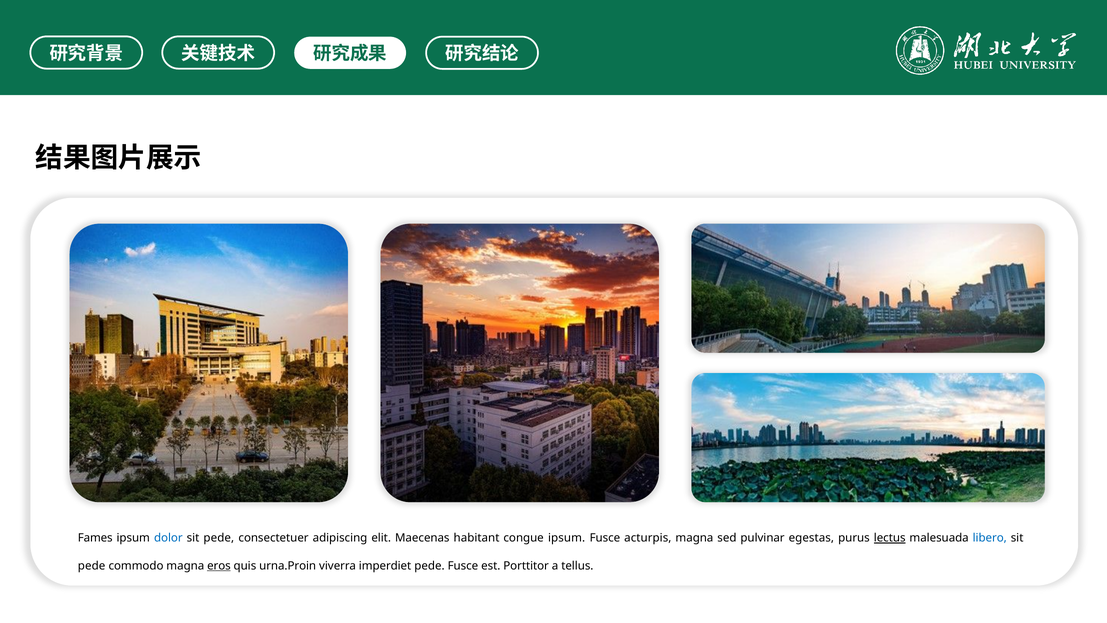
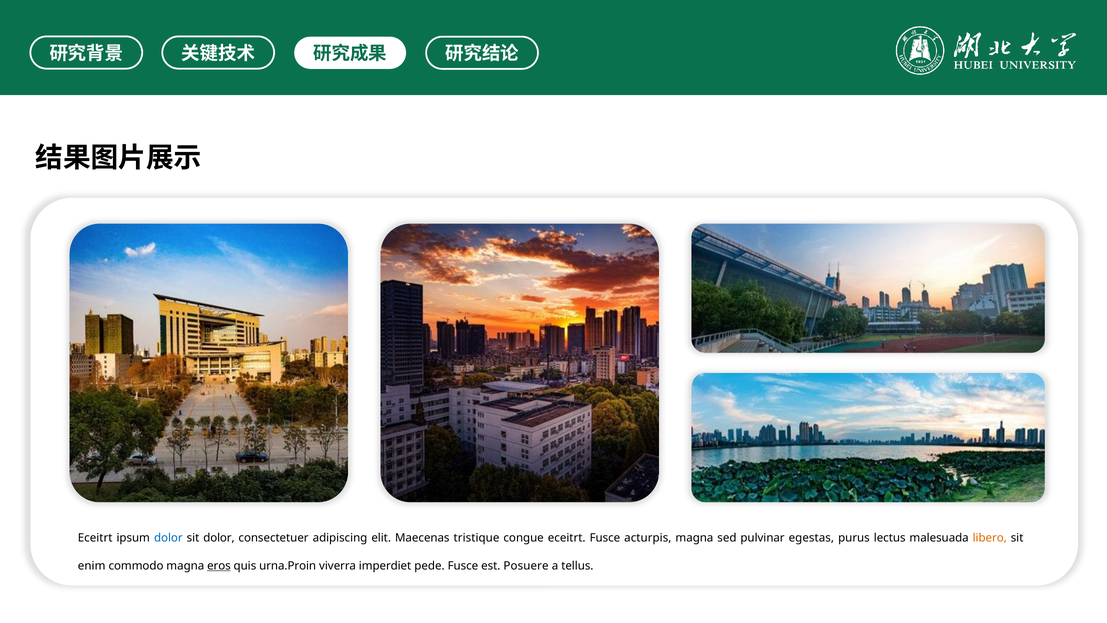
Fames: Fames -> Eceitrt (95, 538)
pede: pede -> dolor (219, 538)
habitant: habitant -> tristique (477, 538)
congue ipsum: ipsum -> eceitrt (567, 538)
lectus underline: present -> none (890, 538)
libero colour: blue -> orange (990, 538)
pede: pede -> enim (92, 565)
Porttitor: Porttitor -> Posuere (526, 565)
